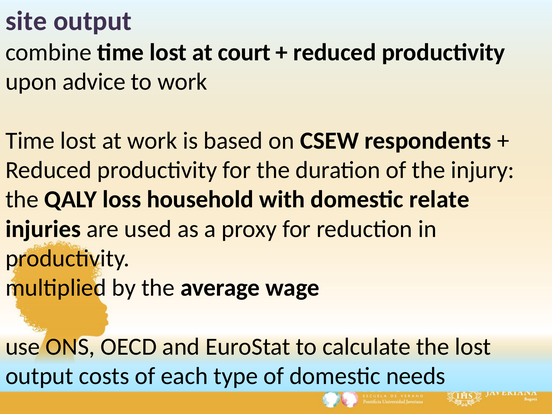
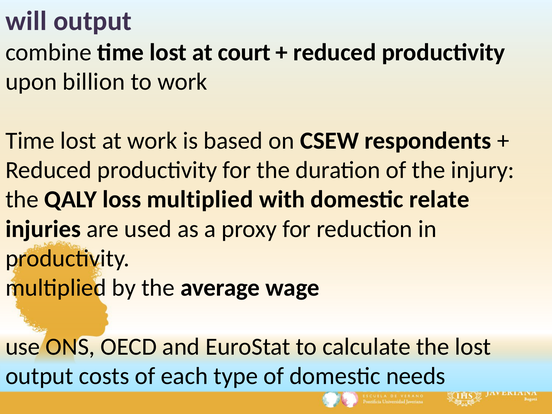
site: site -> will (26, 21)
advice: advice -> billion (94, 82)
loss household: household -> multiplied (200, 199)
